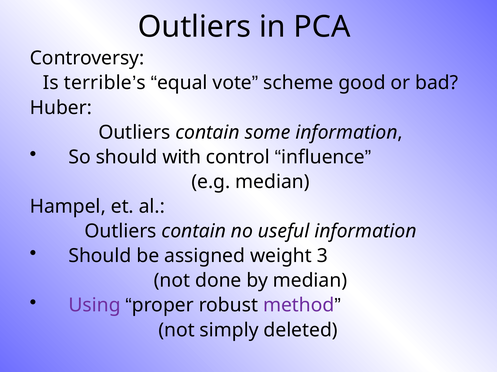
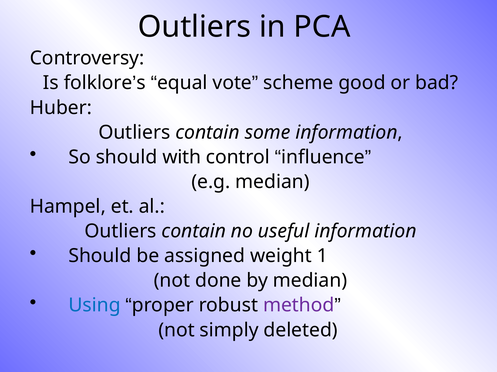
terrible: terrible -> folklore (98, 83)
3: 3 -> 1 (322, 256)
Using colour: purple -> blue (95, 306)
